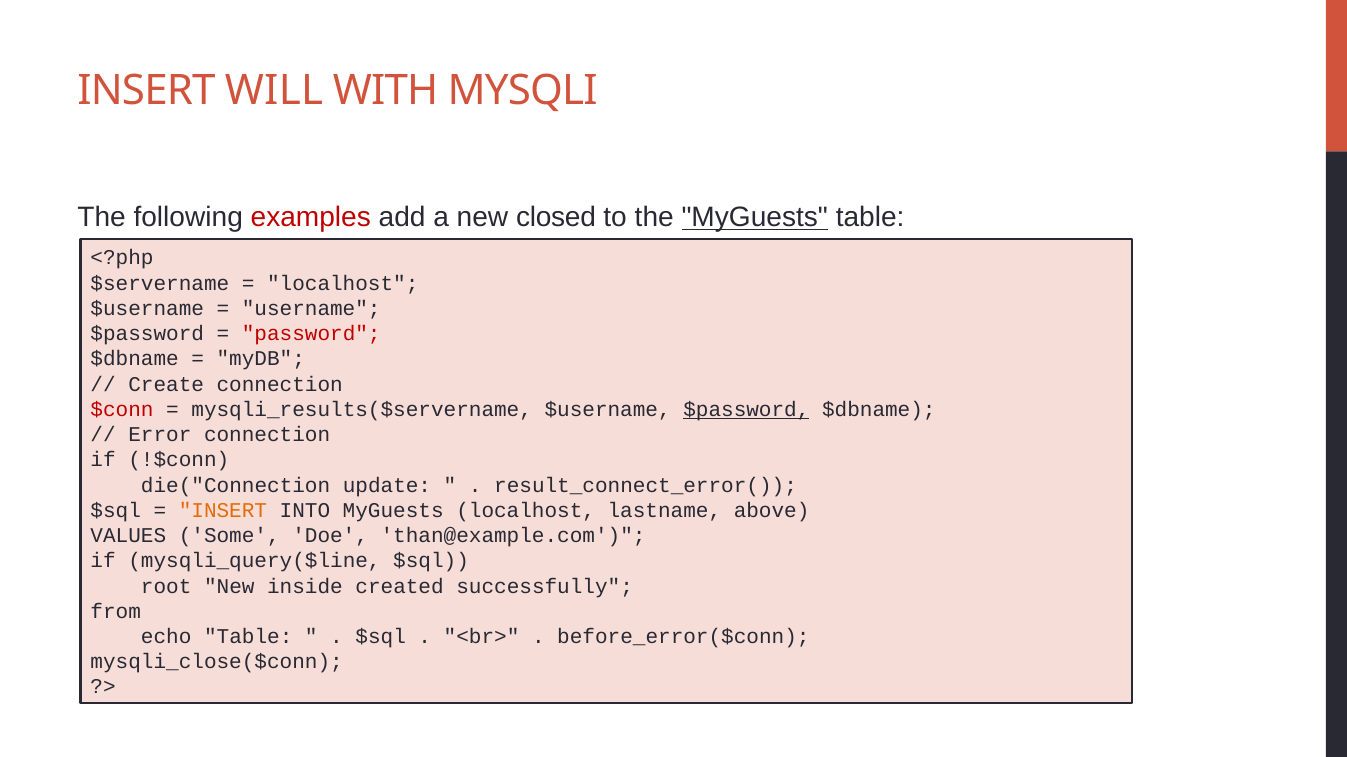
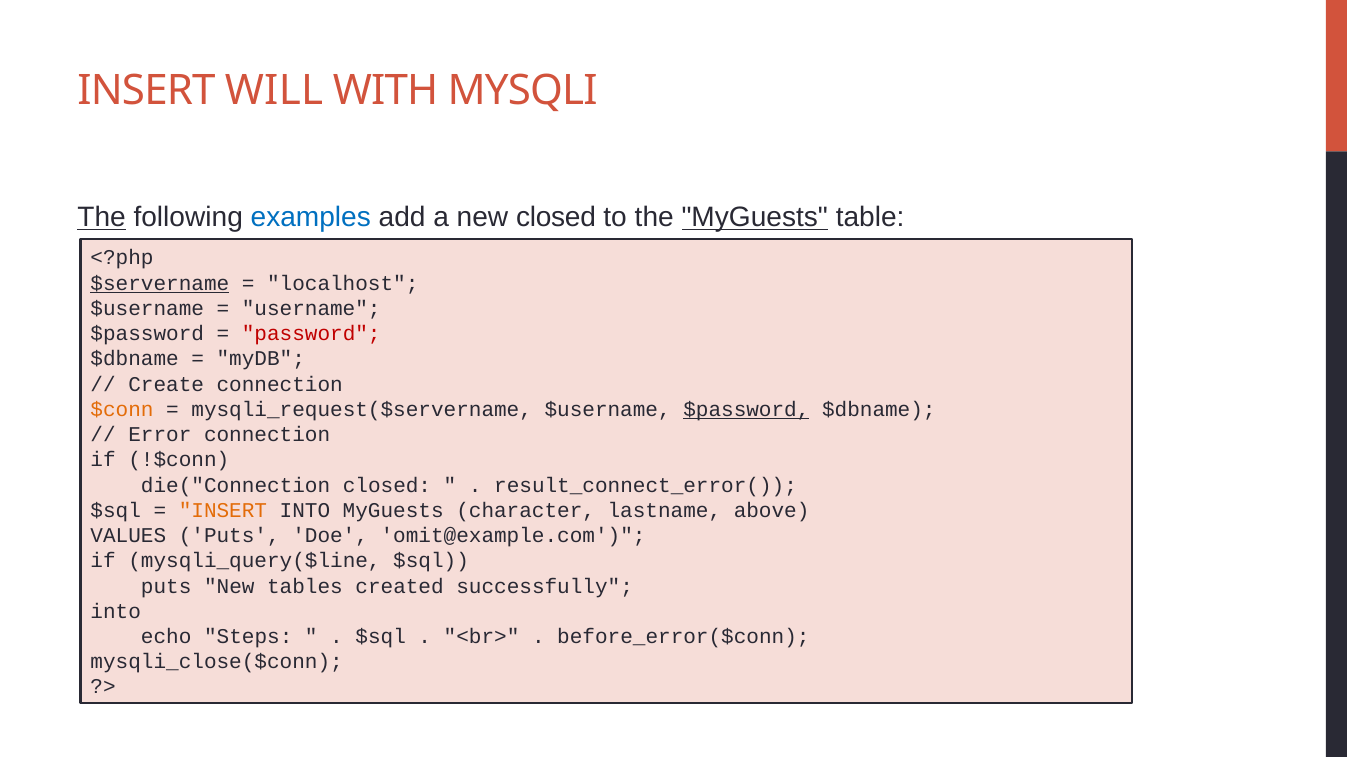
The underline: none -> present (102, 217)
examples colour: red -> blue (311, 217)
$servername underline: none -> present (160, 284)
$conn colour: red -> orange (122, 410)
mysqli_results($servername: mysqli_results($servername -> mysqli_request($servername (362, 410)
die("Connection update: update -> closed (387, 486)
MyGuests localhost: localhost -> character (526, 511)
VALUES Some: Some -> Puts (229, 536)
than@example.com: than@example.com -> omit@example.com (513, 536)
root: root -> puts (166, 587)
inside: inside -> tables (305, 587)
from: from -> into (116, 612)
echo Table: Table -> Steps (248, 637)
